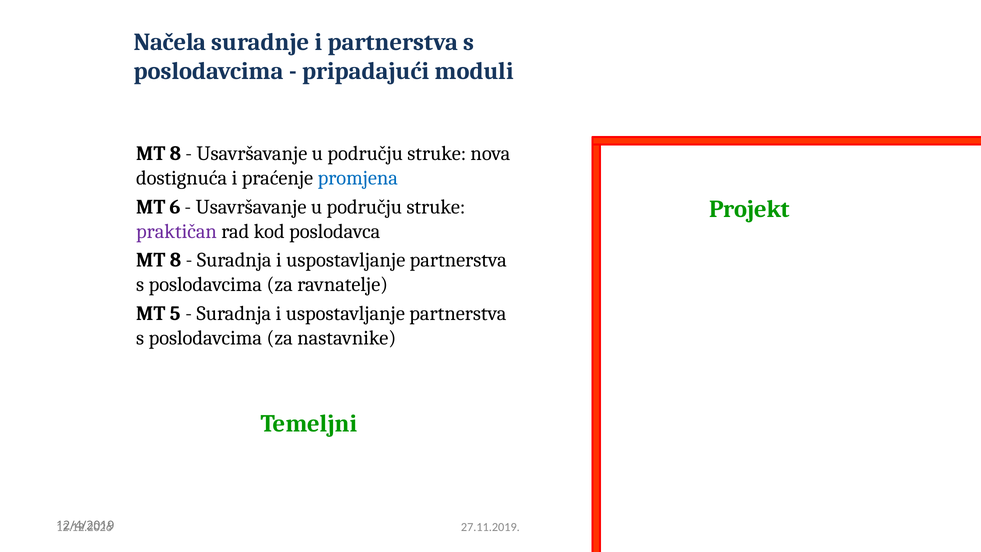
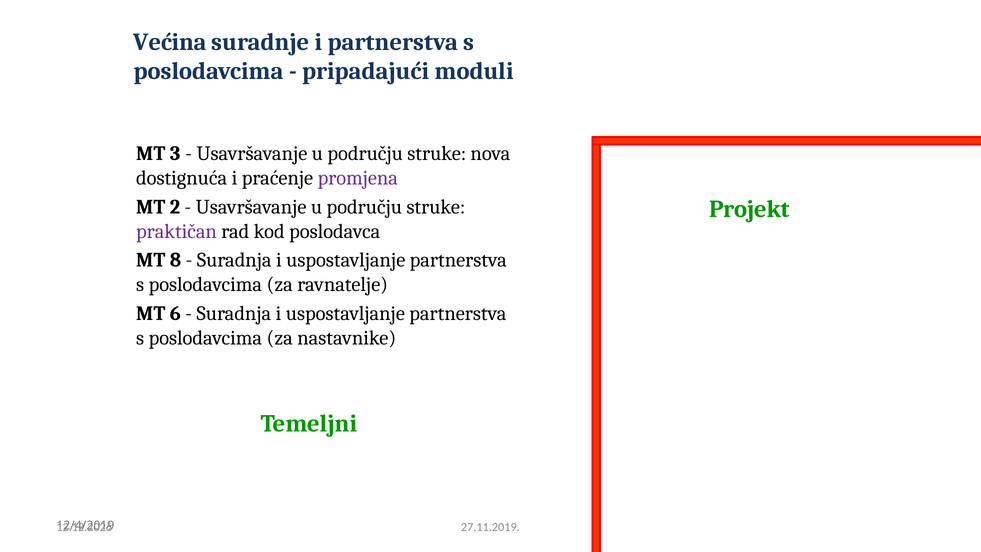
Načela: Načela -> Većina (170, 42)
8: 8 -> 3 (175, 154)
promjena colour: blue -> purple (358, 178)
6: 6 -> 2 (175, 207)
5: 5 -> 6 (175, 313)
